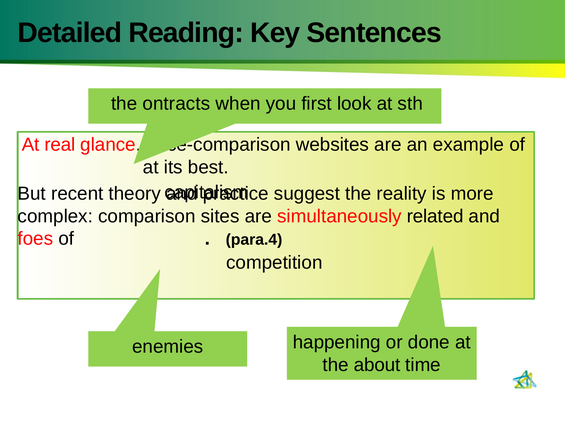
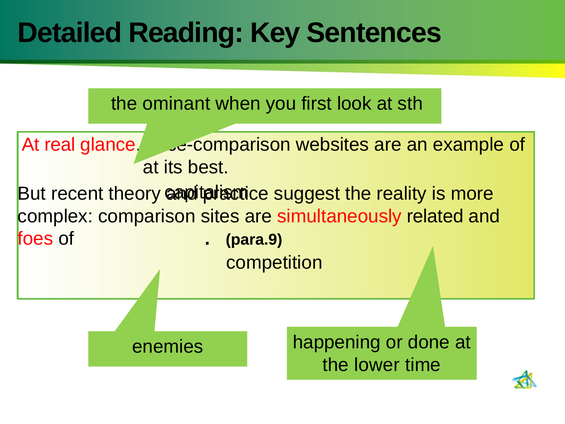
ontracts: ontracts -> ominant (176, 104)
para.4: para.4 -> para.9 (254, 240)
about: about -> lower (377, 365)
